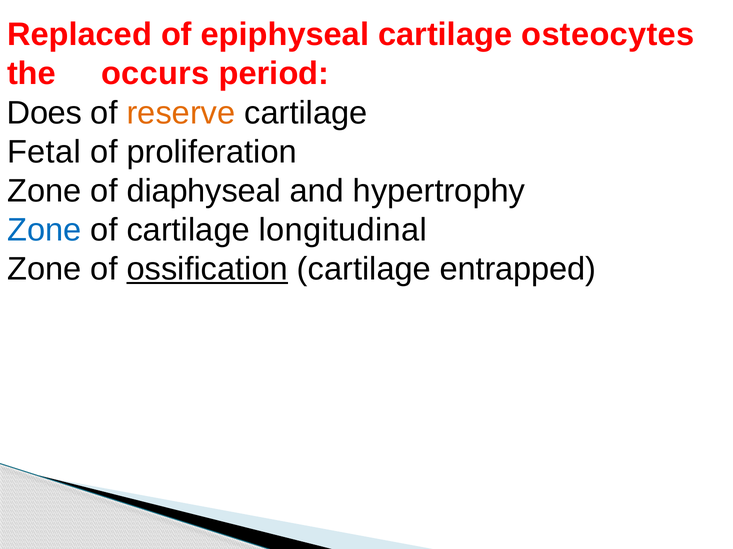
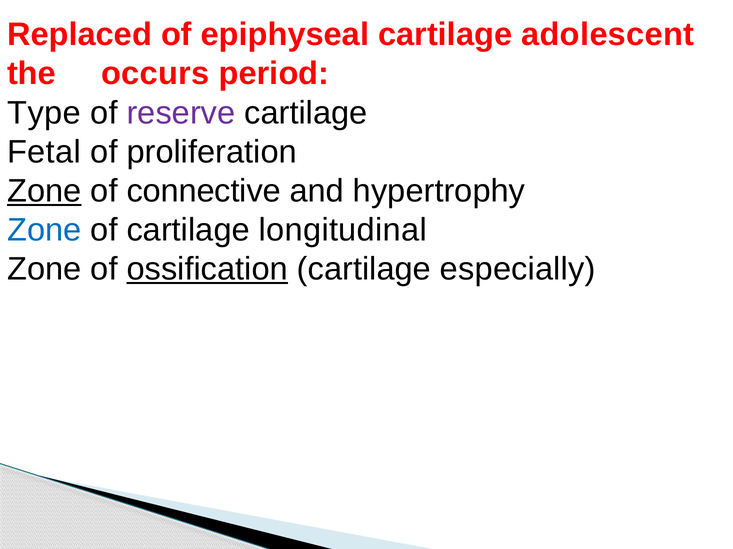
osteocytes: osteocytes -> adolescent (608, 35)
Does: Does -> Type (44, 113)
reserve colour: orange -> purple (181, 113)
Zone underline: none -> present (44, 191)
diaphyseal: diaphyseal -> connective (204, 191)
entrapped: entrapped -> especially (518, 269)
